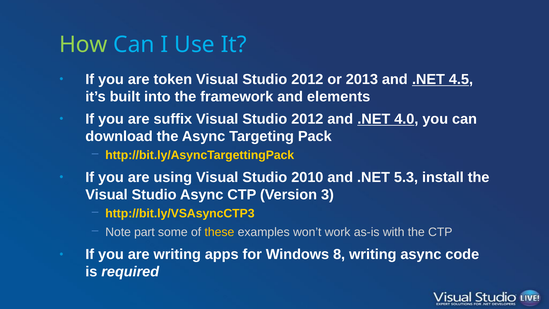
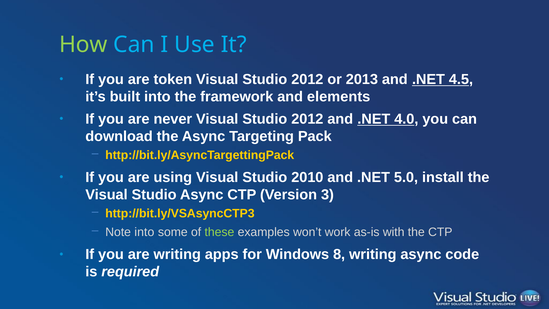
suffix: suffix -> never (173, 119)
5.3: 5.3 -> 5.0 (406, 177)
Note part: part -> into (144, 232)
these colour: yellow -> light green (219, 232)
